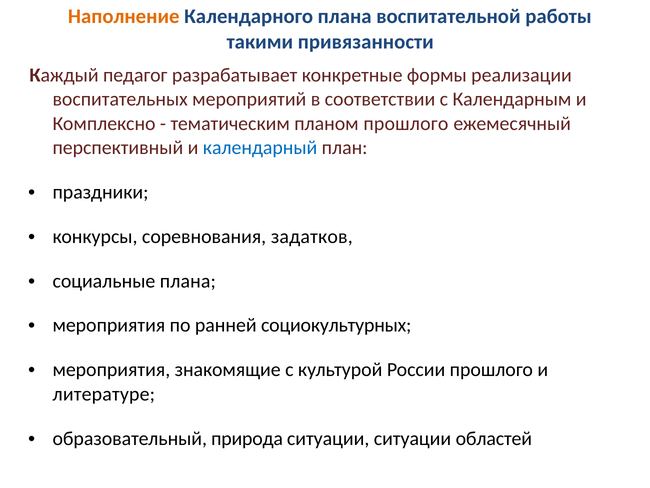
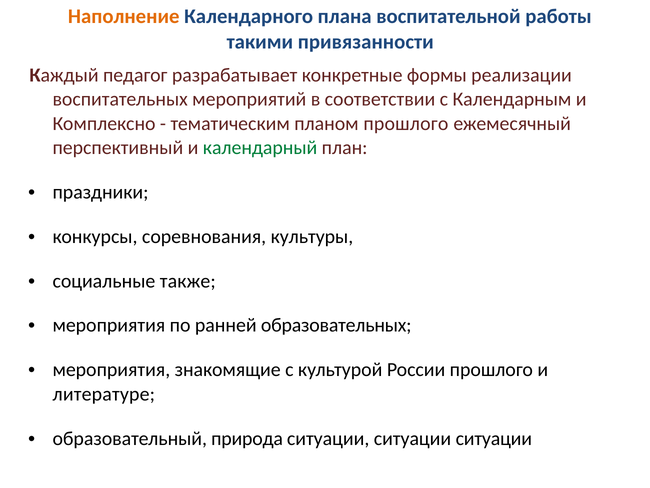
календарный colour: blue -> green (260, 148)
задатков: задатков -> культуры (312, 236)
социальные плана: плана -> также (188, 281)
социокультурных: социокультурных -> образовательных (336, 325)
ситуации ситуации областей: областей -> ситуации (494, 438)
